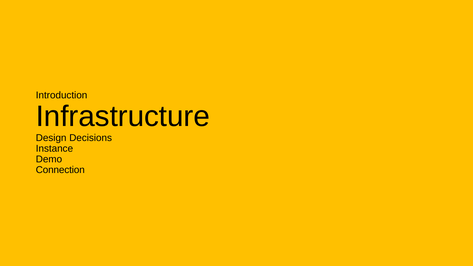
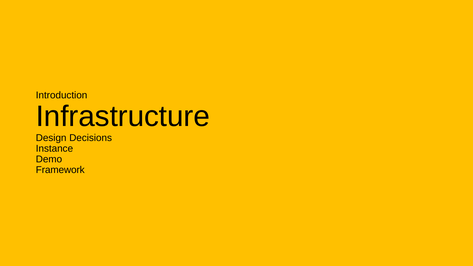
Connection: Connection -> Framework (60, 170)
